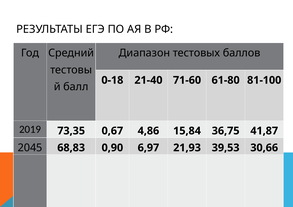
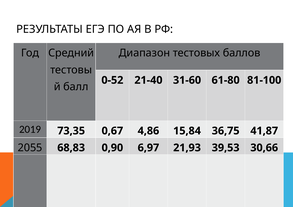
0-18: 0-18 -> 0-52 (112, 80)
71-60: 71-60 -> 31-60 (187, 80)
2045: 2045 -> 2055 (30, 148)
